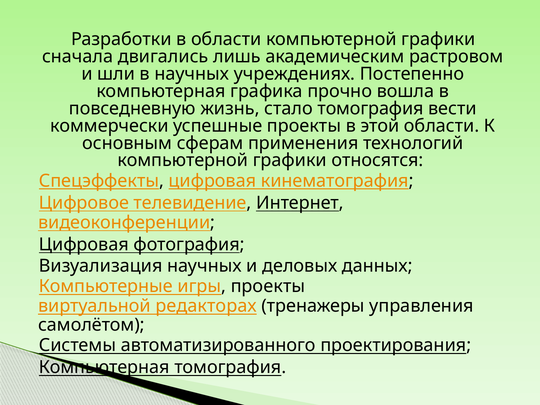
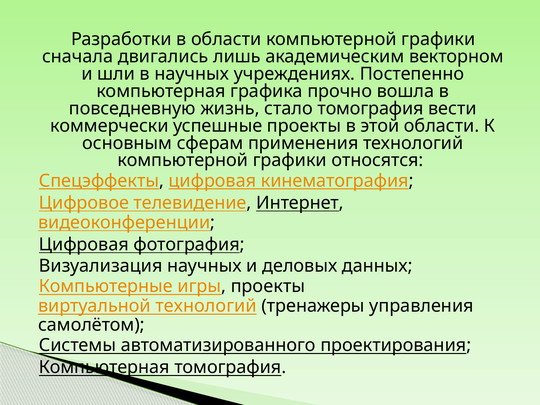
растровом: растровом -> векторном (456, 57)
виртуальной редакторах: редакторах -> технологий (206, 306)
